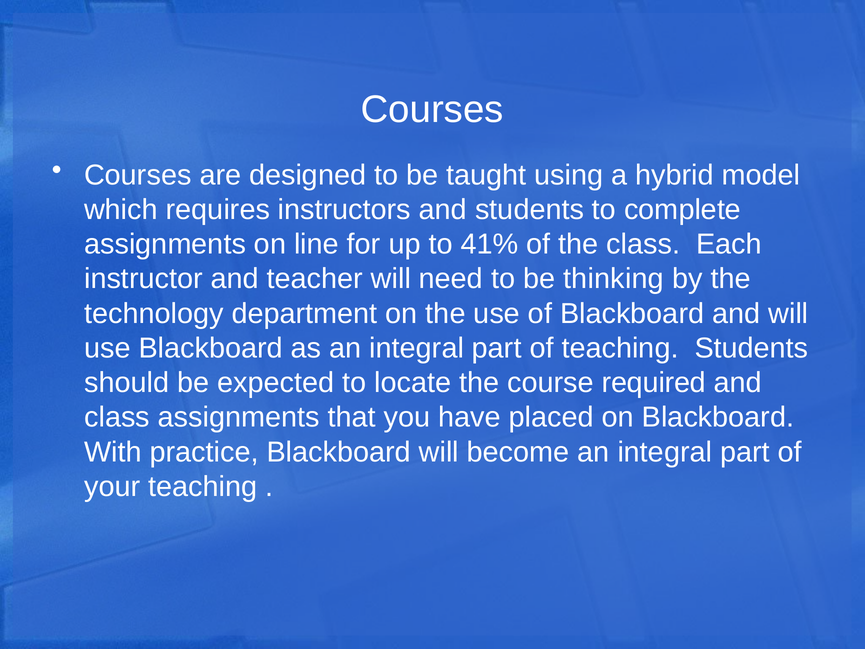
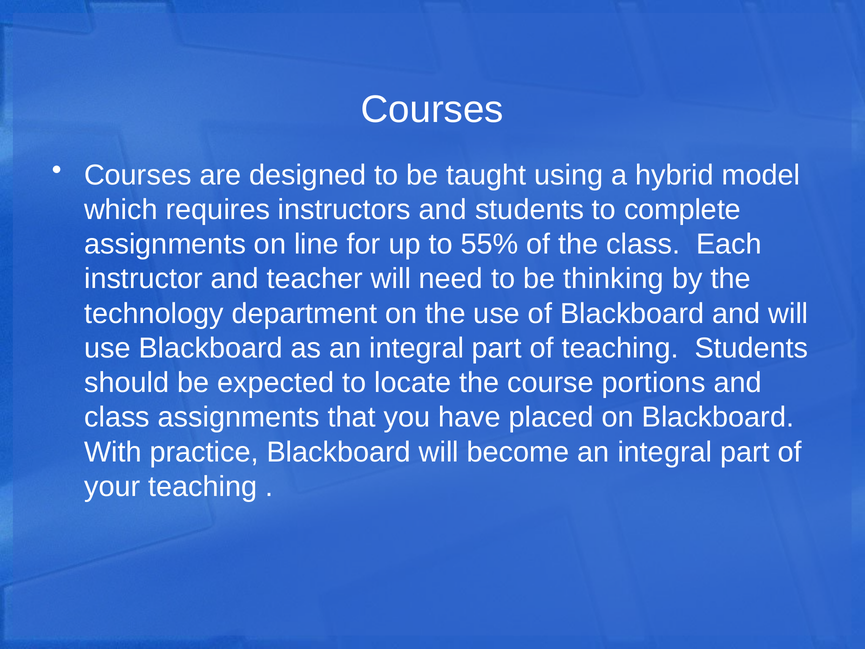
41%: 41% -> 55% (489, 244)
required: required -> portions (654, 383)
